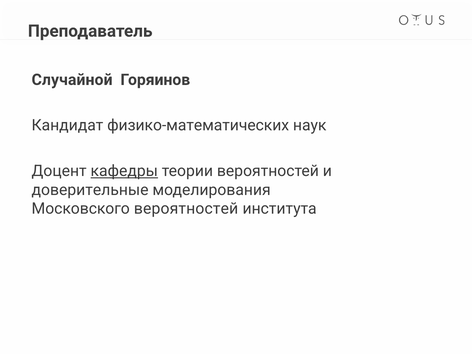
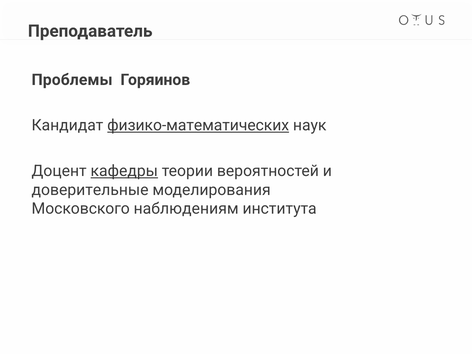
Случайной: Случайной -> Проблемы (72, 80)
физико-математических underline: none -> present (198, 125)
Московского вероятностей: вероятностей -> наблюдениям (186, 209)
